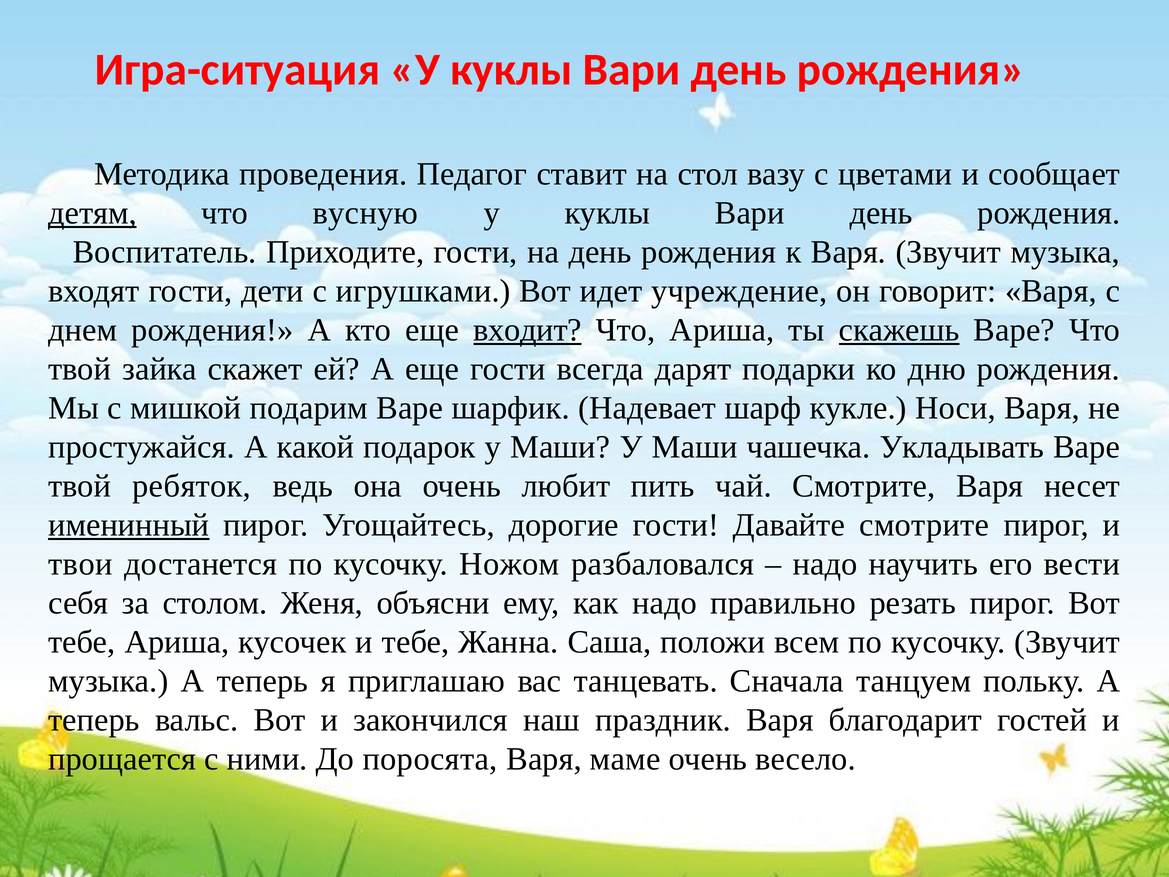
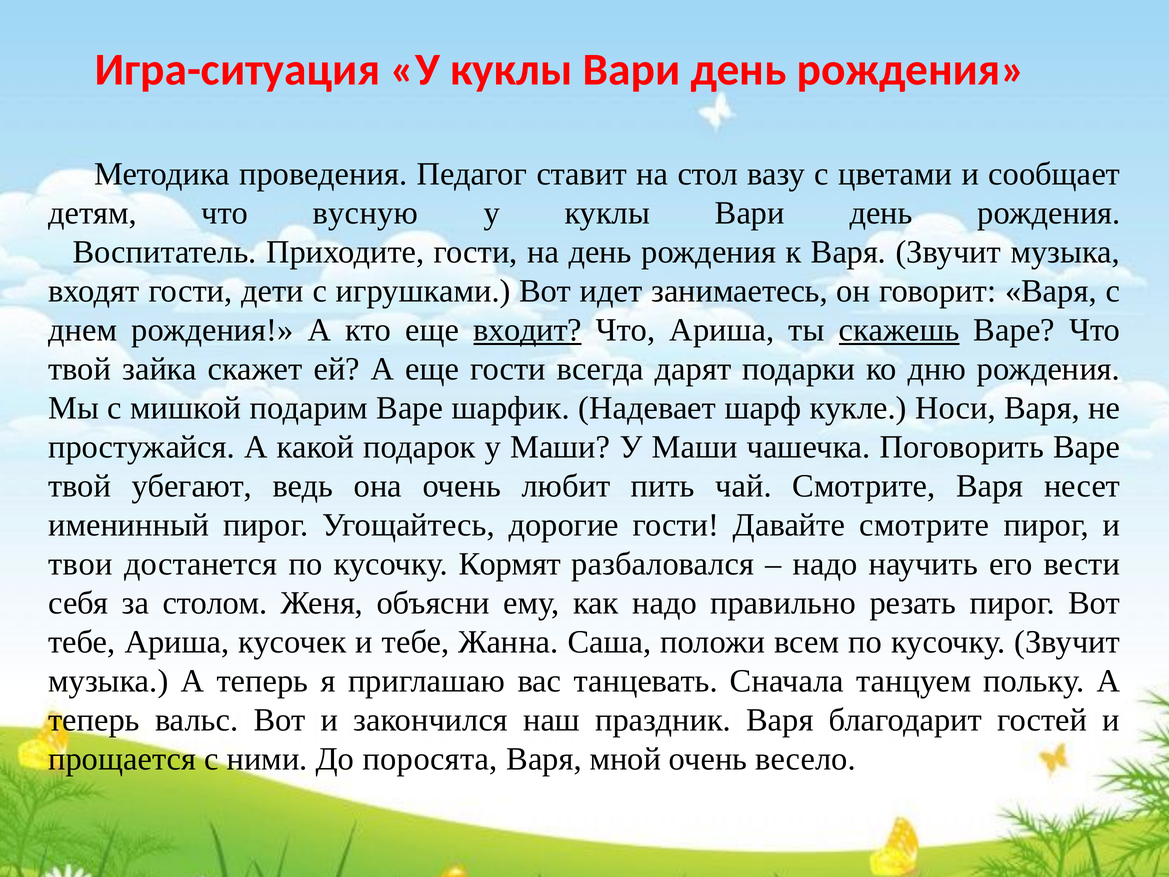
детям underline: present -> none (92, 213)
учреждение: учреждение -> занимаетесь (740, 291)
Укладывать: Укладывать -> Поговорить (962, 447)
ребяток: ребяток -> убегают (192, 486)
именинный underline: present -> none (129, 525)
Ножом: Ножом -> Кормят (510, 564)
маме: маме -> мной (625, 759)
